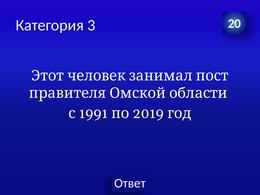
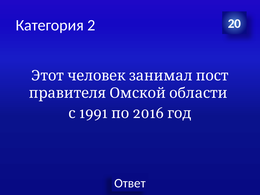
3: 3 -> 2 (91, 25)
2019: 2019 -> 2016 (148, 113)
